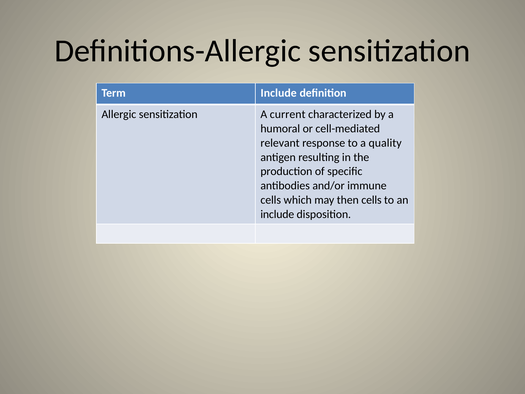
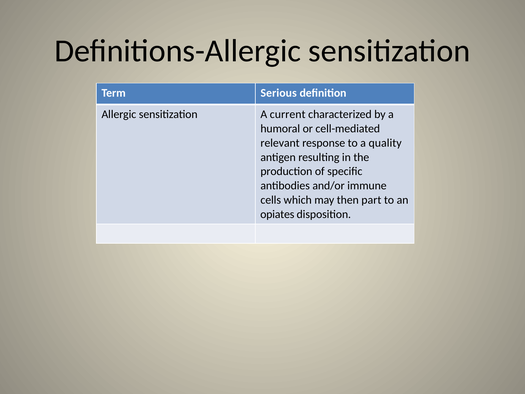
Term Include: Include -> Serious (279, 93)
then cells: cells -> part (371, 200)
include: include -> opiates (277, 214)
